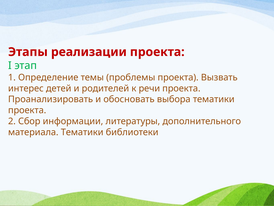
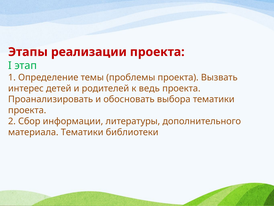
речи: речи -> ведь (149, 88)
